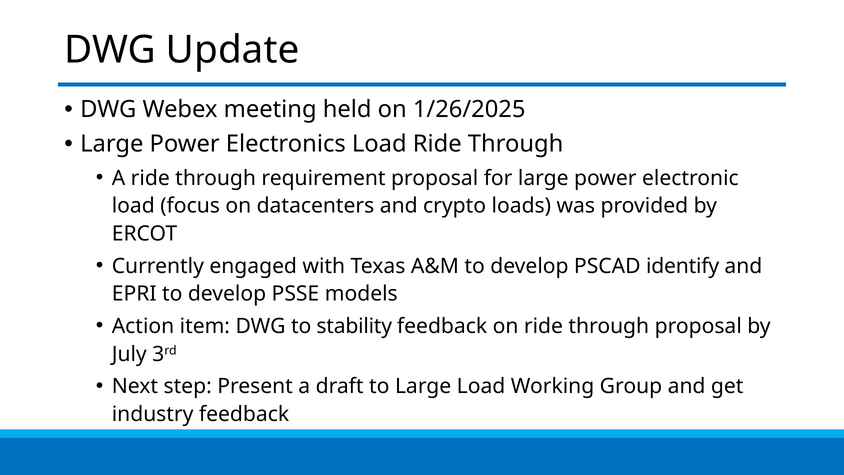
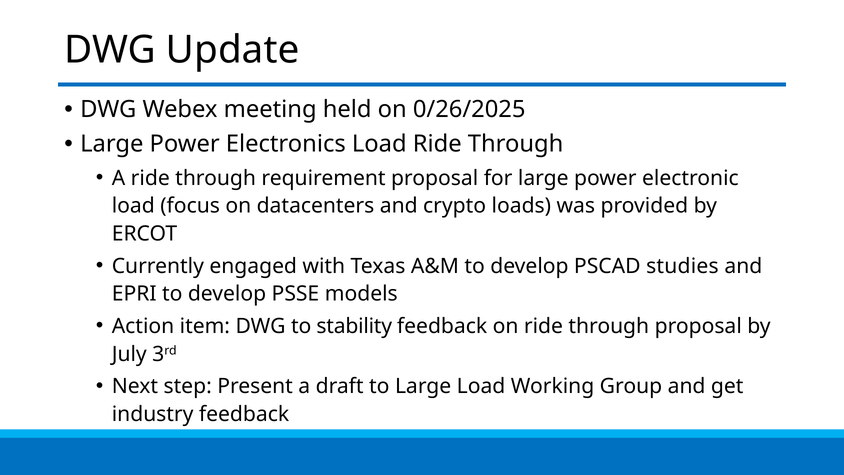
1/26/2025: 1/26/2025 -> 0/26/2025 (469, 110)
identify: identify -> studies (682, 266)
